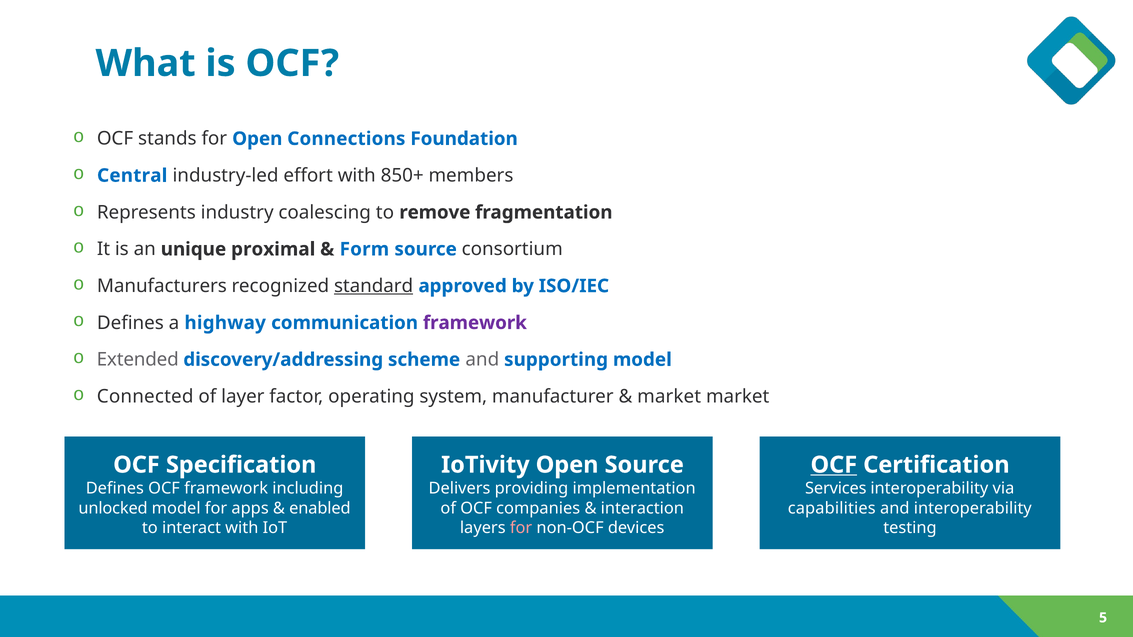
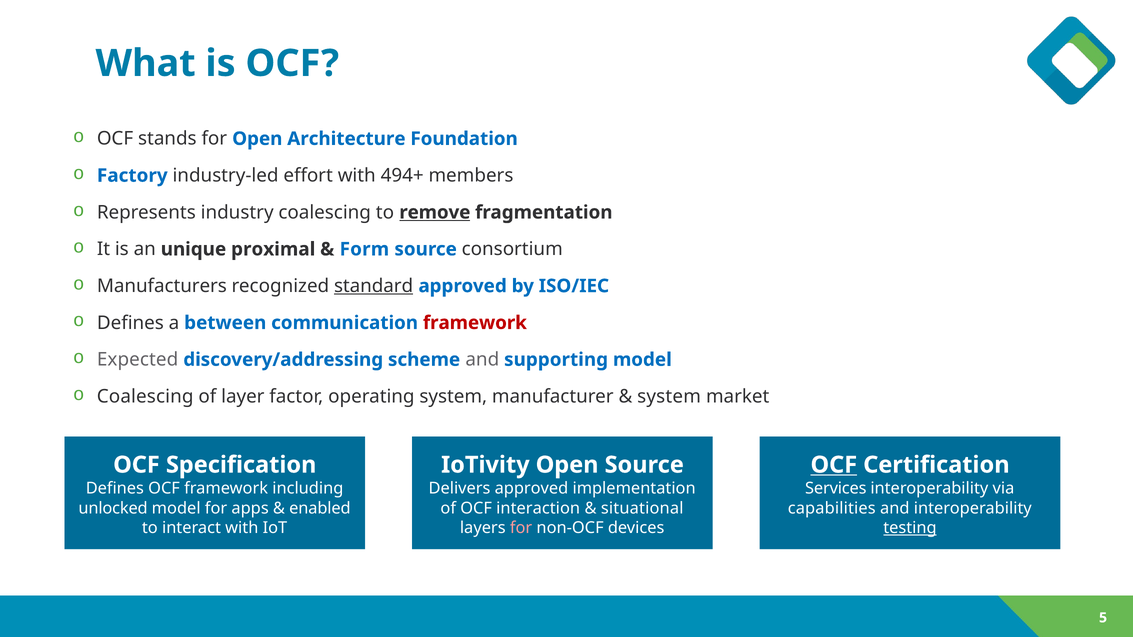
Connections: Connections -> Architecture (346, 139)
Central: Central -> Factory (132, 176)
850+: 850+ -> 494+ (402, 176)
remove underline: none -> present (435, 212)
highway: highway -> between (225, 323)
framework colour: purple -> red (475, 323)
Extended: Extended -> Expected (138, 360)
Connected: Connected -> Coalescing (145, 397)
market: market -> system (669, 397)
Delivers providing: providing -> approved (531, 489)
companies: companies -> interaction (538, 508)
interaction: interaction -> situational (642, 508)
testing underline: none -> present (910, 528)
